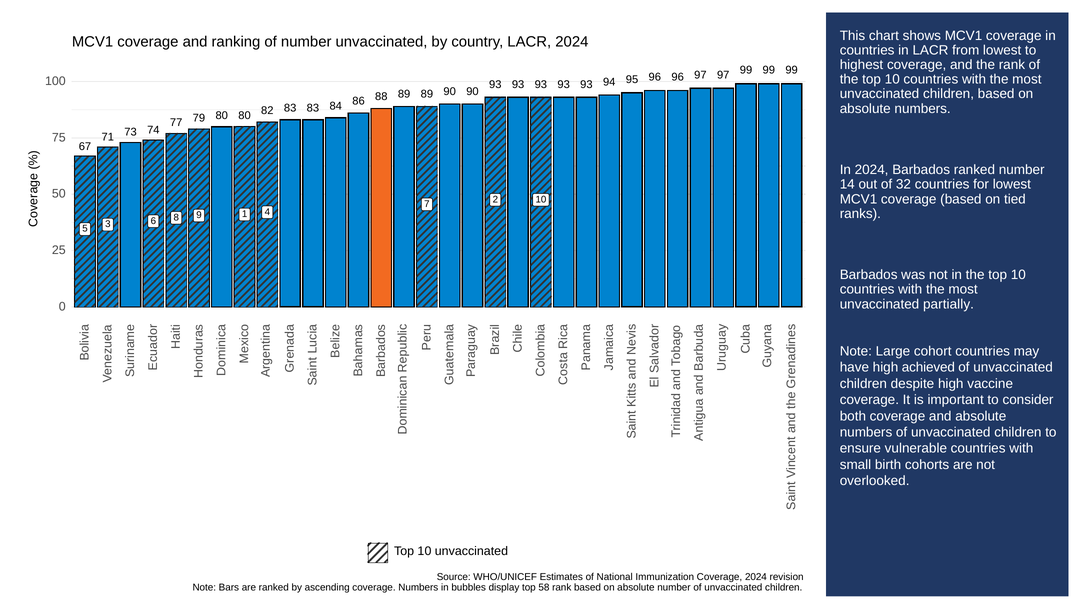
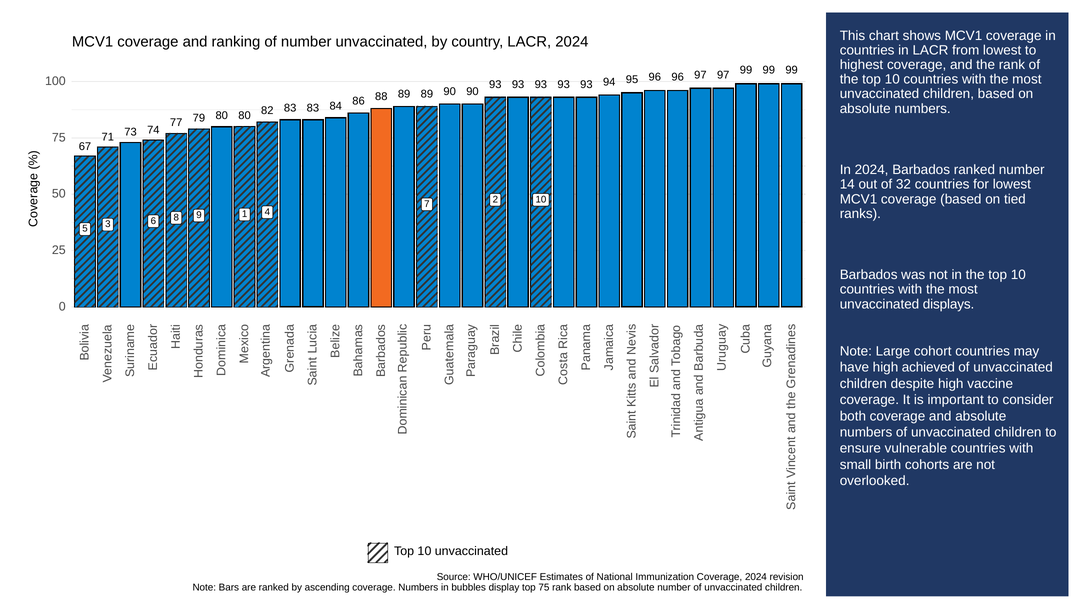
partially: partially -> displays (949, 304)
top 58: 58 -> 75 (544, 587)
